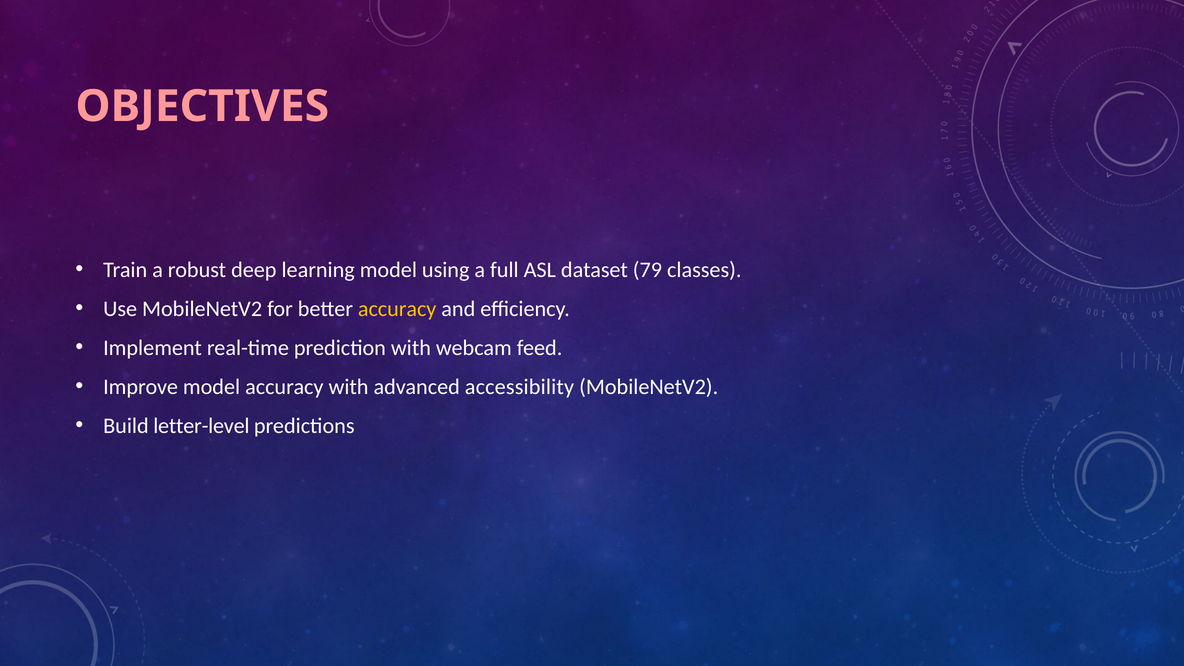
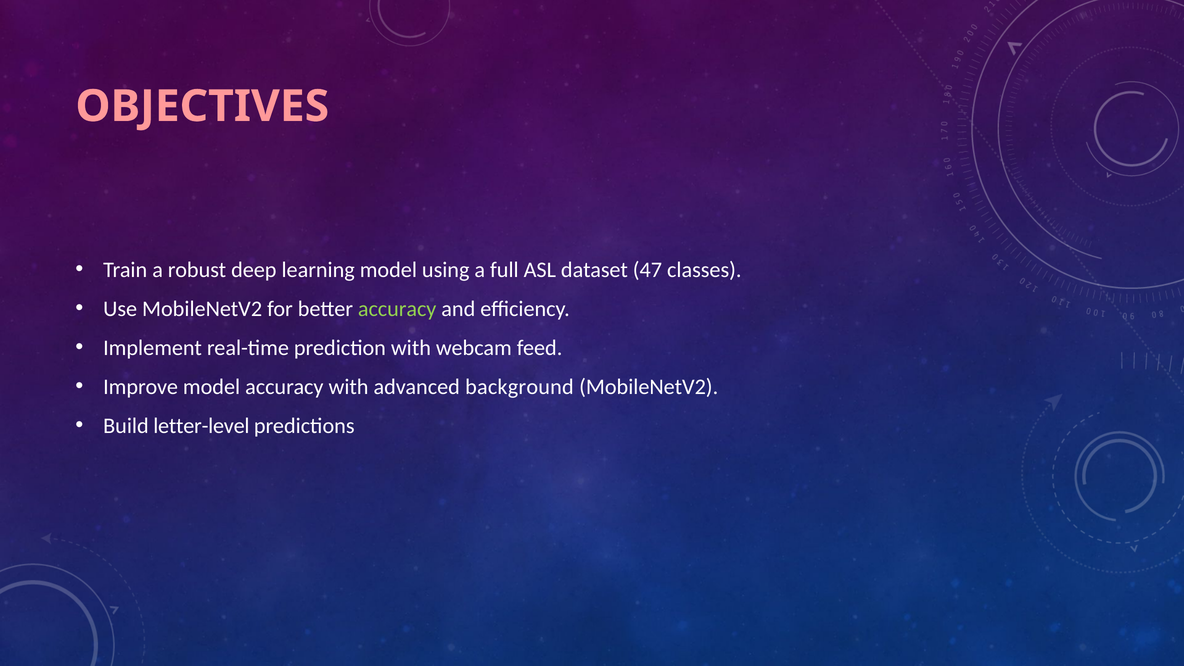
79: 79 -> 47 (647, 270)
accuracy colour: yellow -> light green (397, 309)
accessibility: accessibility -> background (519, 387)
